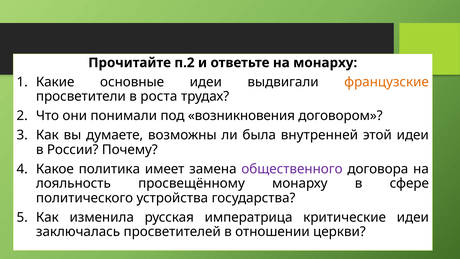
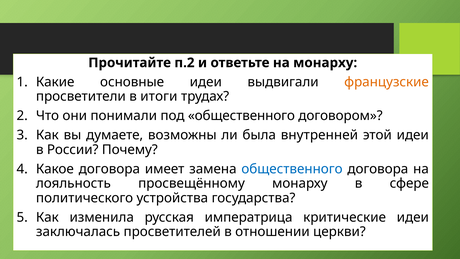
роста: роста -> итоги (159, 96)
под возникновения: возникновения -> общественного (241, 116)
Какое политика: политика -> договора (109, 169)
общественного colour: purple -> blue (292, 169)
